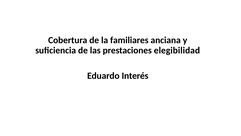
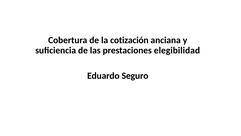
familiares: familiares -> cotización (129, 40)
Interés: Interés -> Seguro (135, 75)
